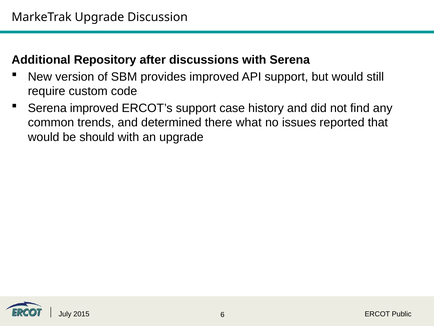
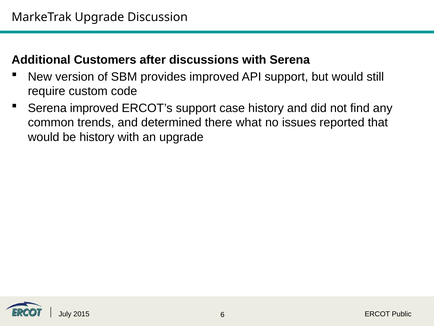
Repository: Repository -> Customers (105, 60)
be should: should -> history (97, 137)
